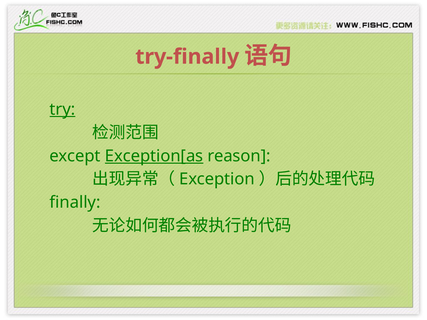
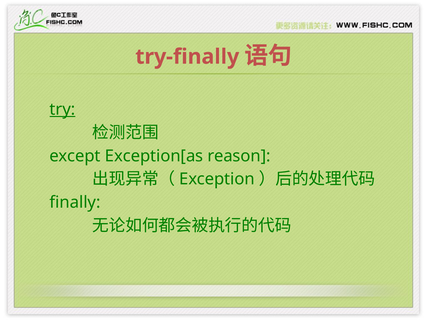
Exception[as underline: present -> none (154, 156)
